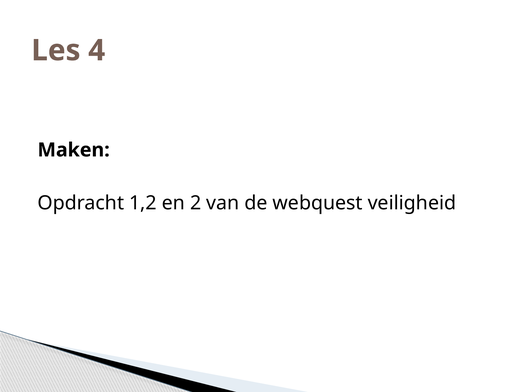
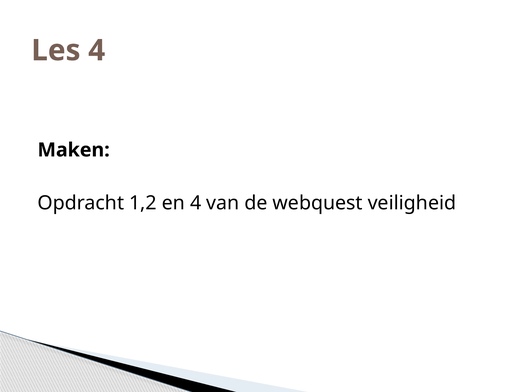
en 2: 2 -> 4 (196, 203)
